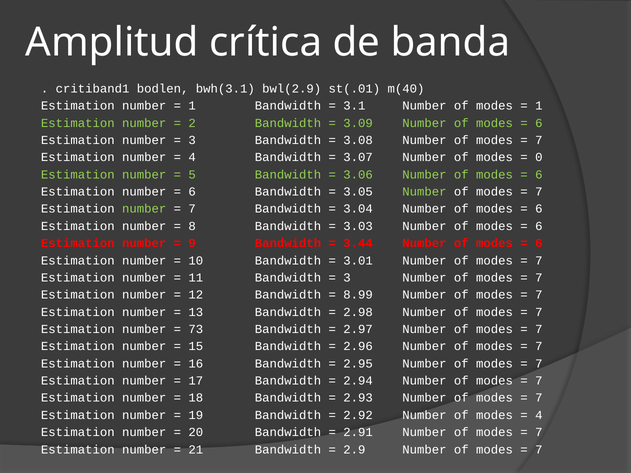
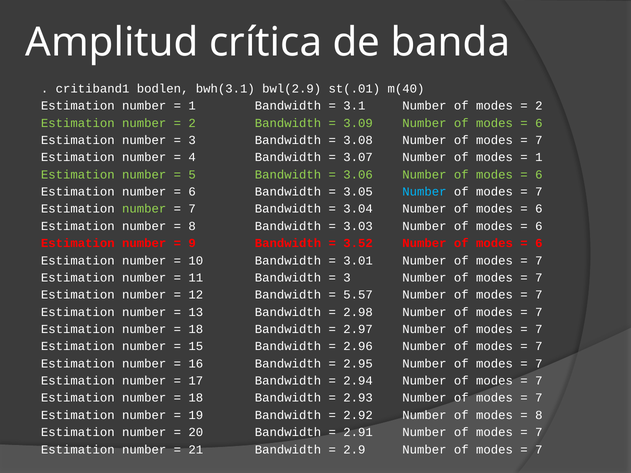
1: 1 -> 2 (539, 106)
0: 0 -> 1 (539, 157)
Number colour: light green -> light blue (424, 192)
3.44: 3.44 -> 3.52 (358, 243)
8.99: 8.99 -> 5.57 (358, 295)
73: 73 -> 18 (196, 329)
4: 4 -> 8 (539, 415)
